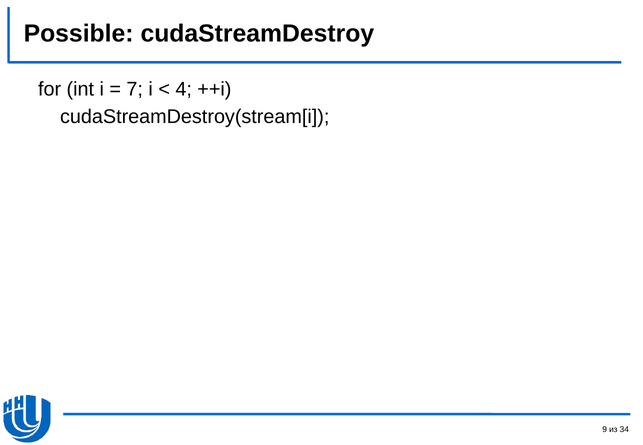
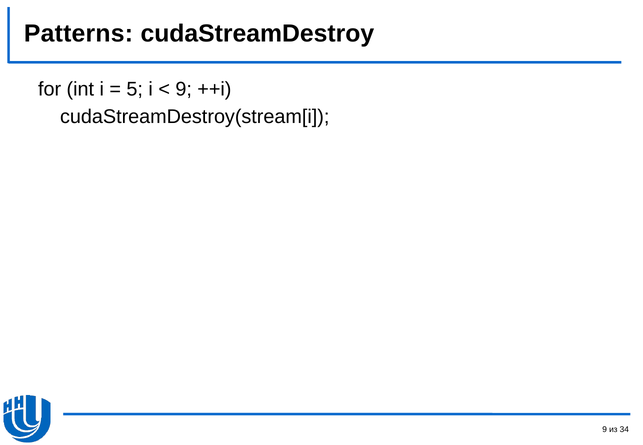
Possible: Possible -> Patterns (78, 33)
7: 7 -> 5 (135, 89)
4: 4 -> 9 (184, 89)
